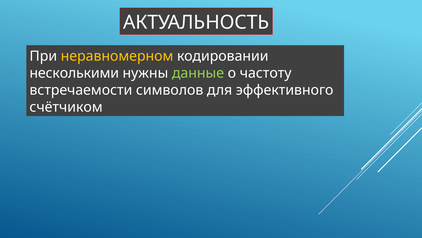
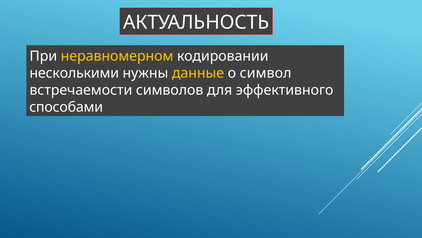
данные colour: light green -> yellow (198, 73)
частоту: частоту -> символ (266, 73)
счётчиком: счётчиком -> способами (66, 107)
